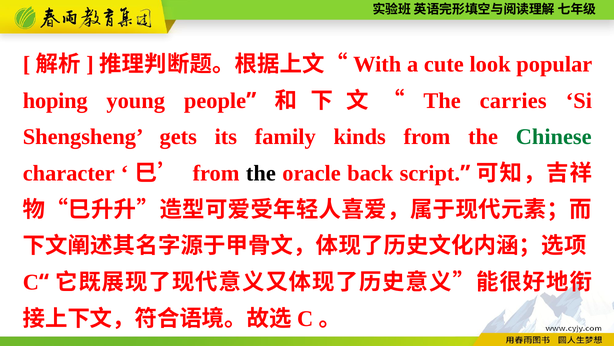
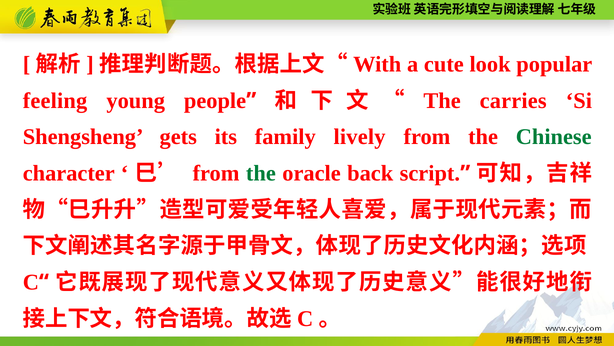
hoping: hoping -> feeling (55, 101)
kinds: kinds -> lively (360, 137)
the colour: black -> green (261, 173)
